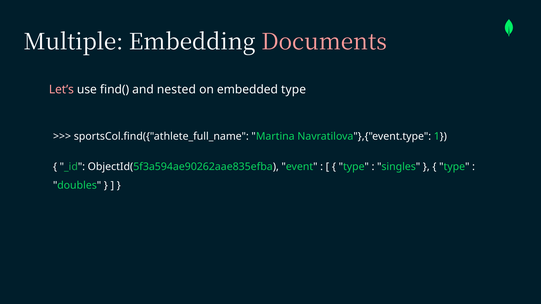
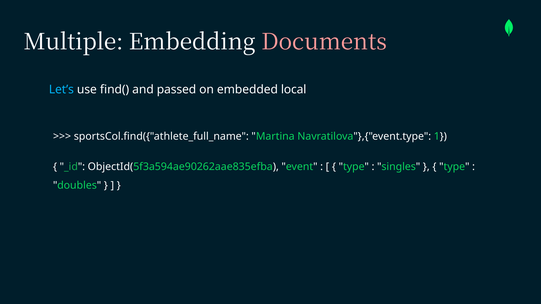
Let’s colour: pink -> light blue (61, 89)
nested: nested -> passed (176, 89)
embedded type: type -> local (294, 89)
